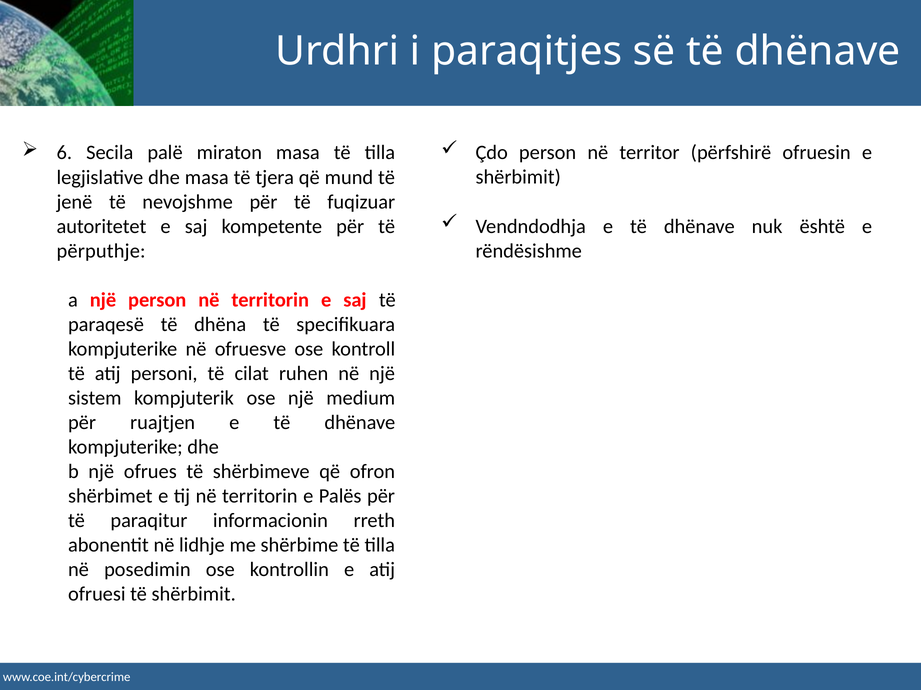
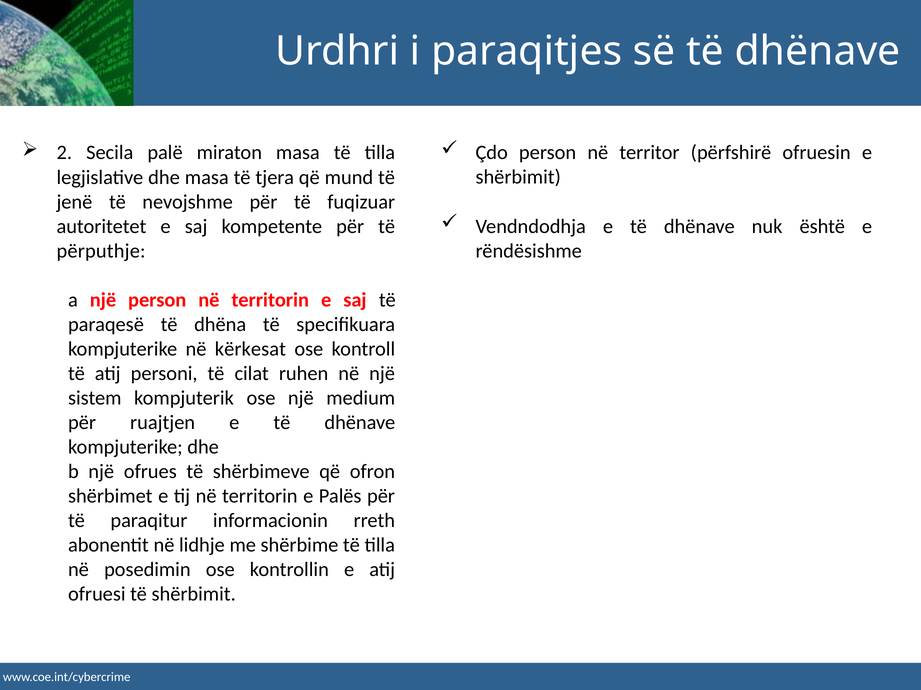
6: 6 -> 2 (64, 153)
ofruesve: ofruesve -> kërkesat (250, 349)
